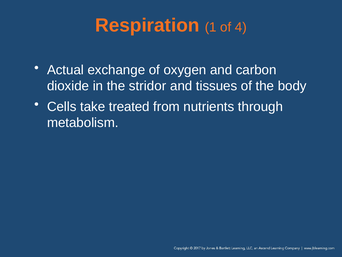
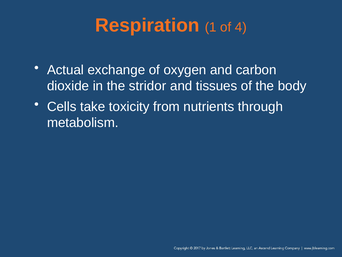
treated: treated -> toxicity (129, 107)
